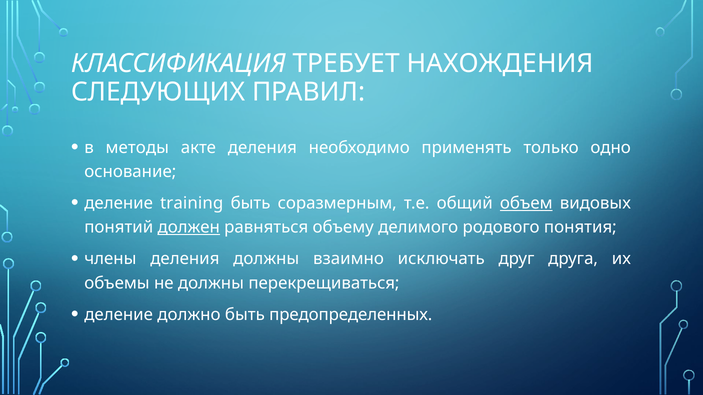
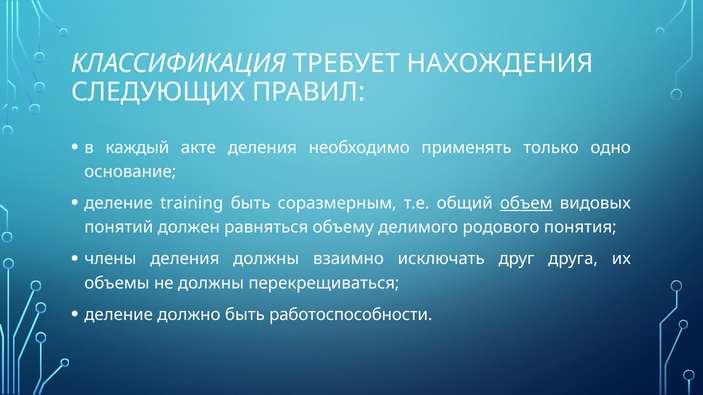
методы: методы -> каждый (137, 148)
должен underline: present -> none (189, 228)
предопределенных: предопределенных -> работоспособности (351, 315)
